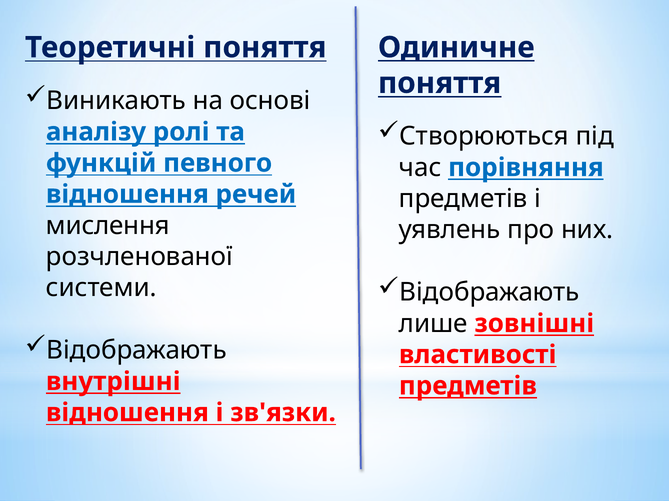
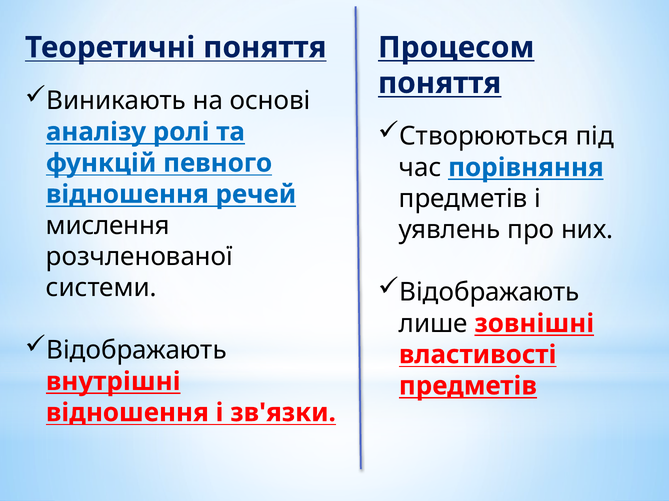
Одиничне: Одиничне -> Процесом (456, 48)
